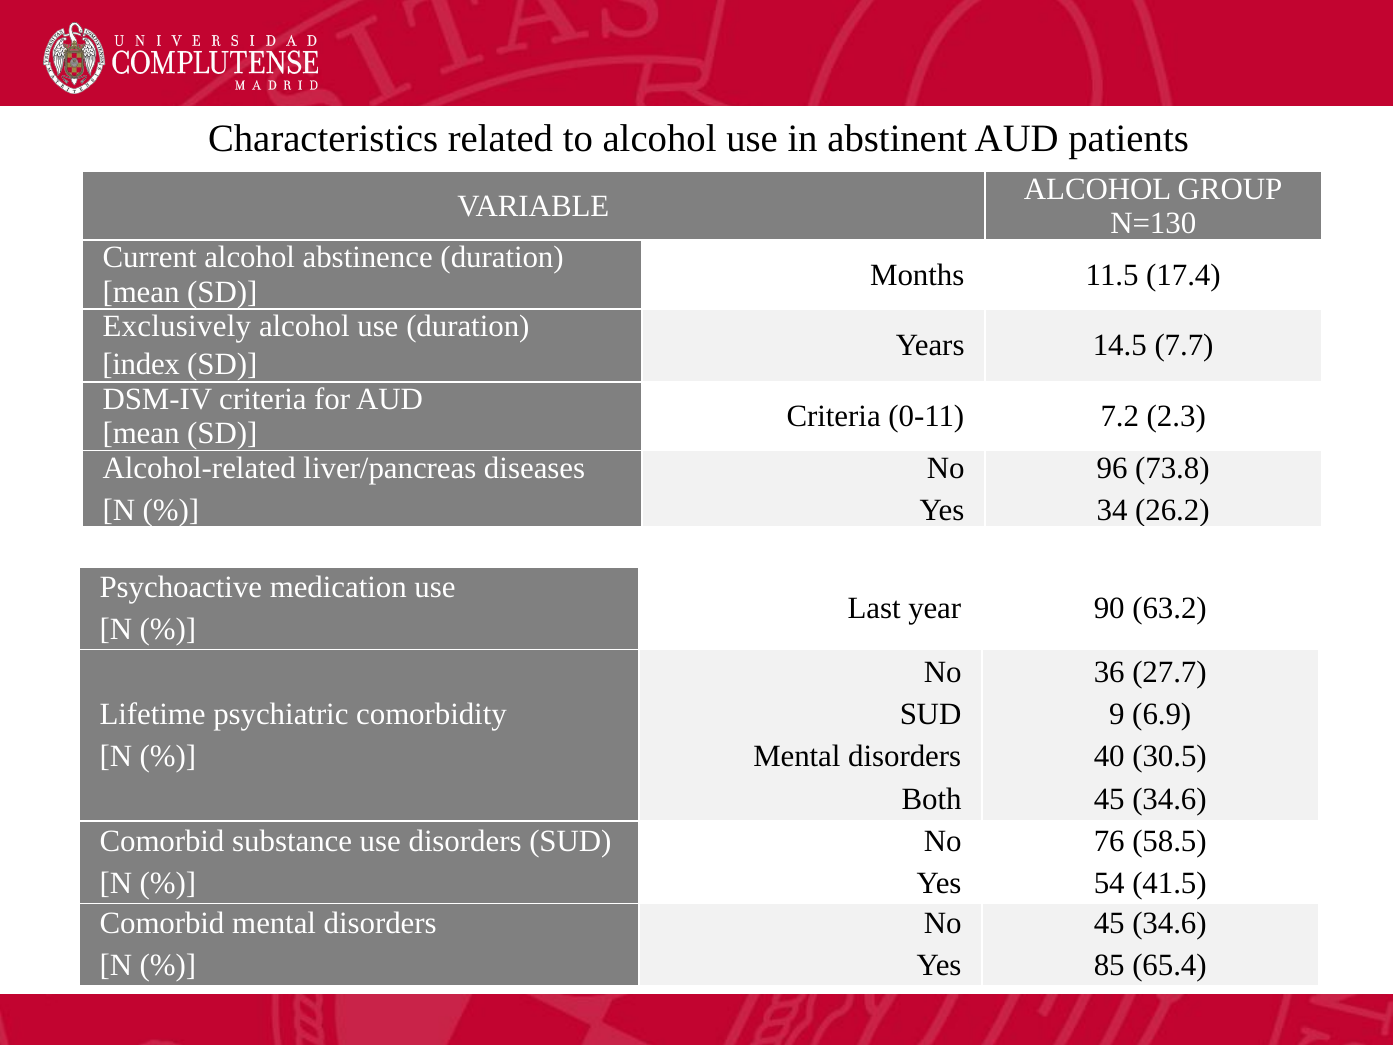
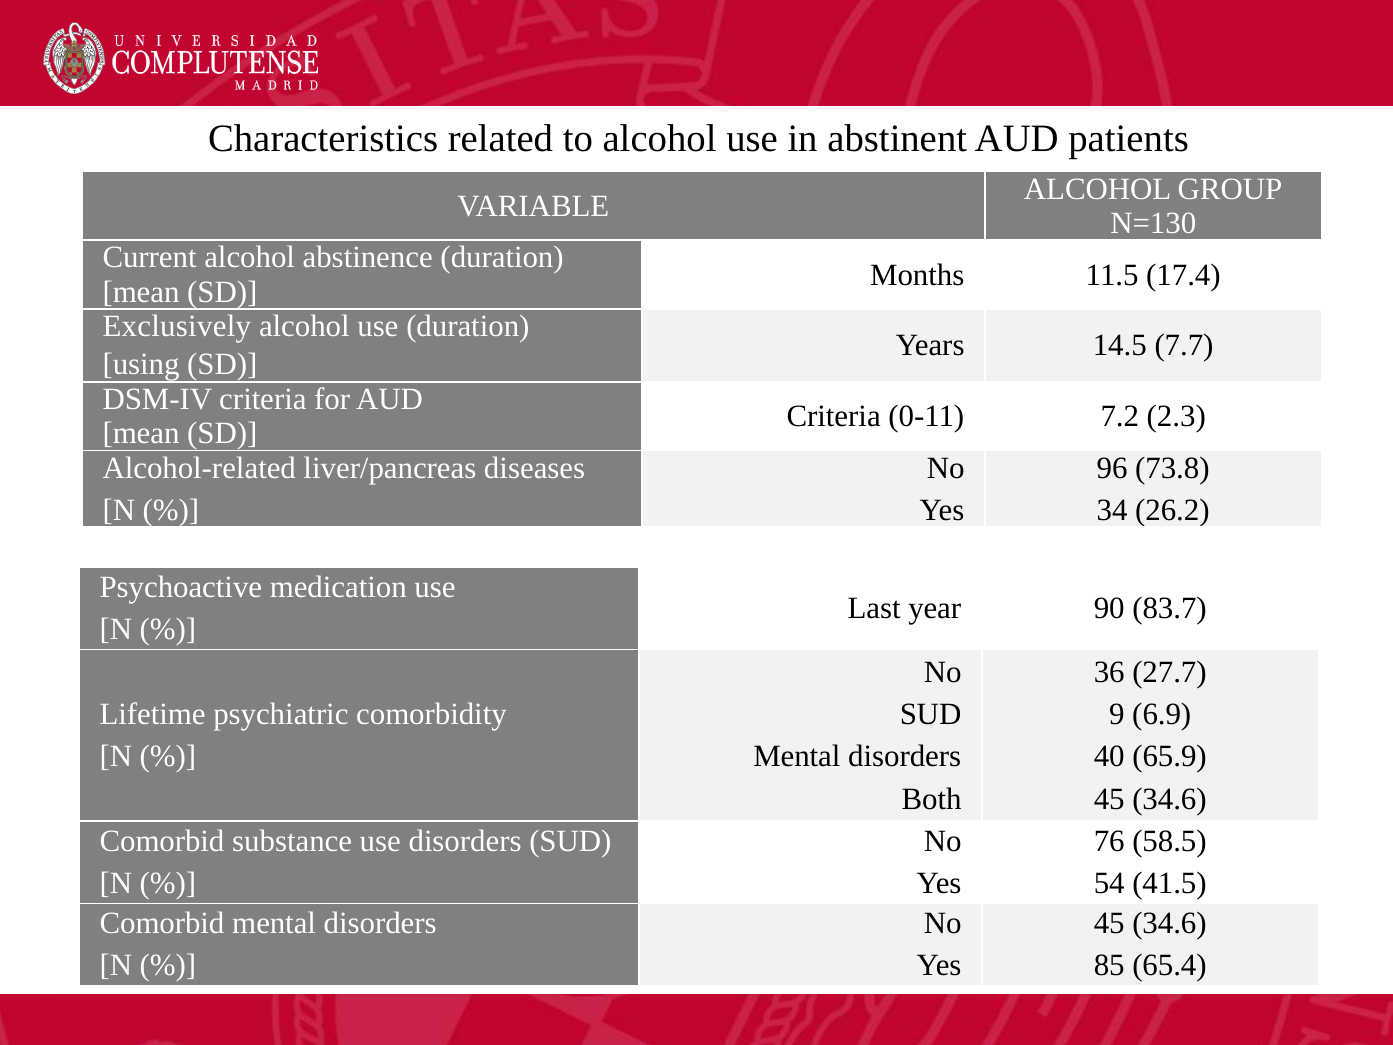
index: index -> using (141, 365)
63.2: 63.2 -> 83.7 (1170, 608)
30.5: 30.5 -> 65.9 (1170, 756)
